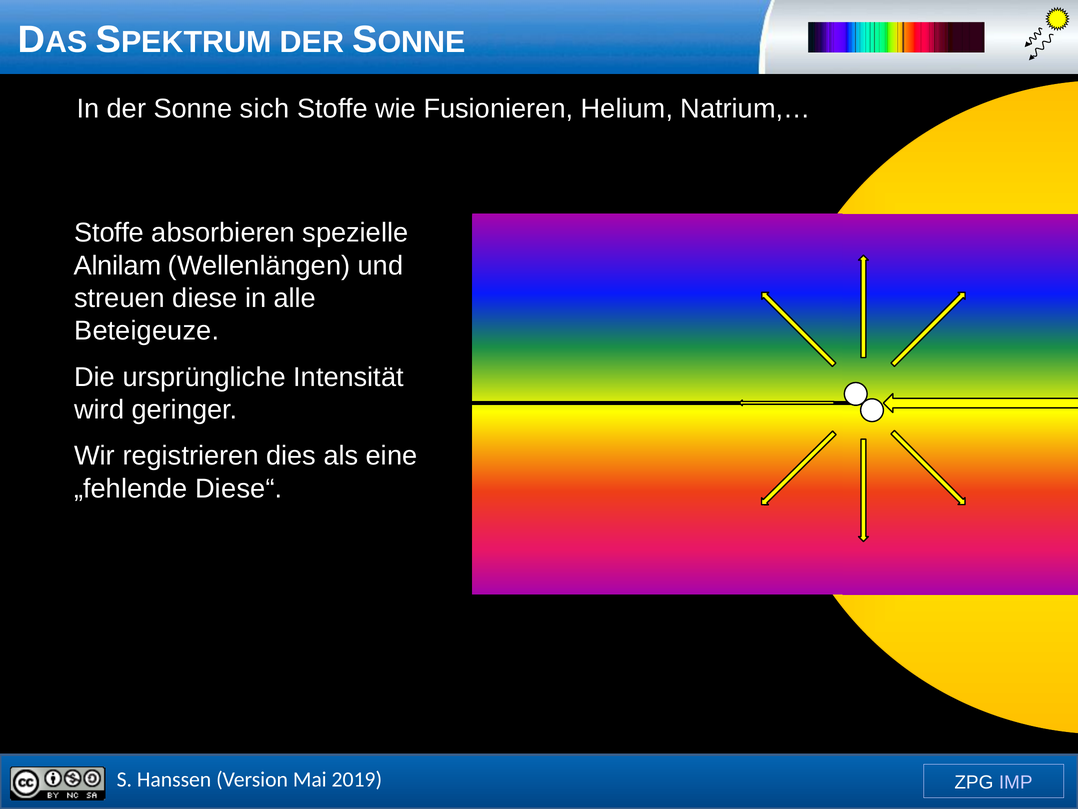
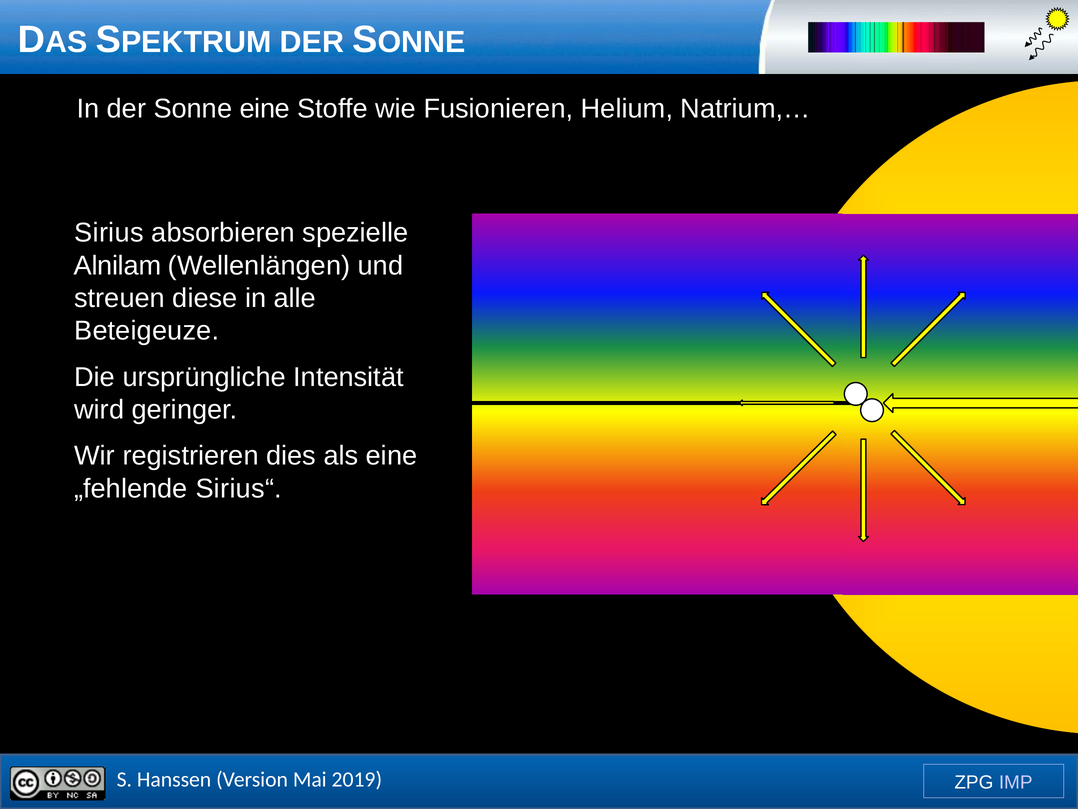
Sonne sich: sich -> eine (265, 109)
Stoffe: Stoffe -> Sirius (109, 233)
Diese“: Diese“ -> Sirius“ (239, 488)
